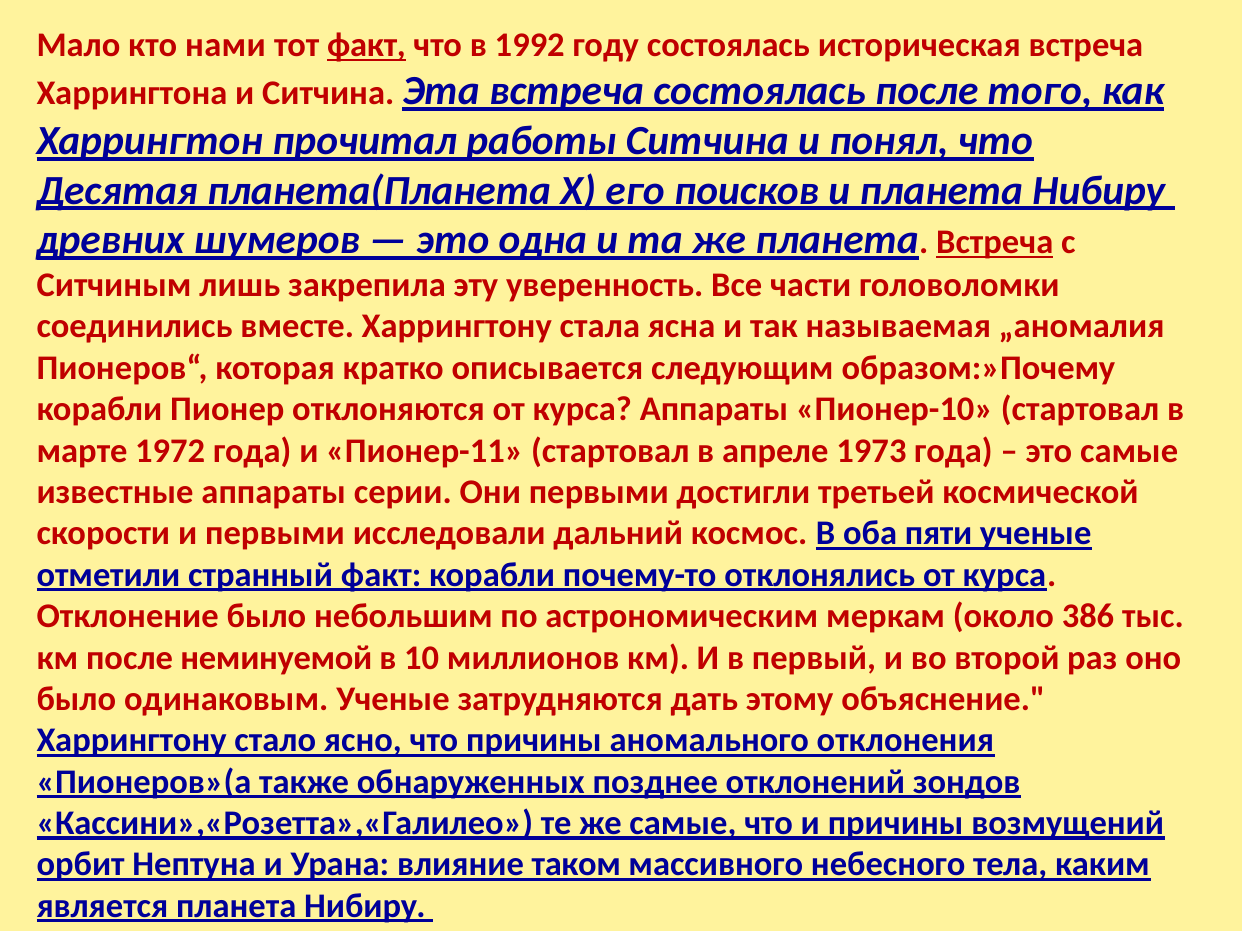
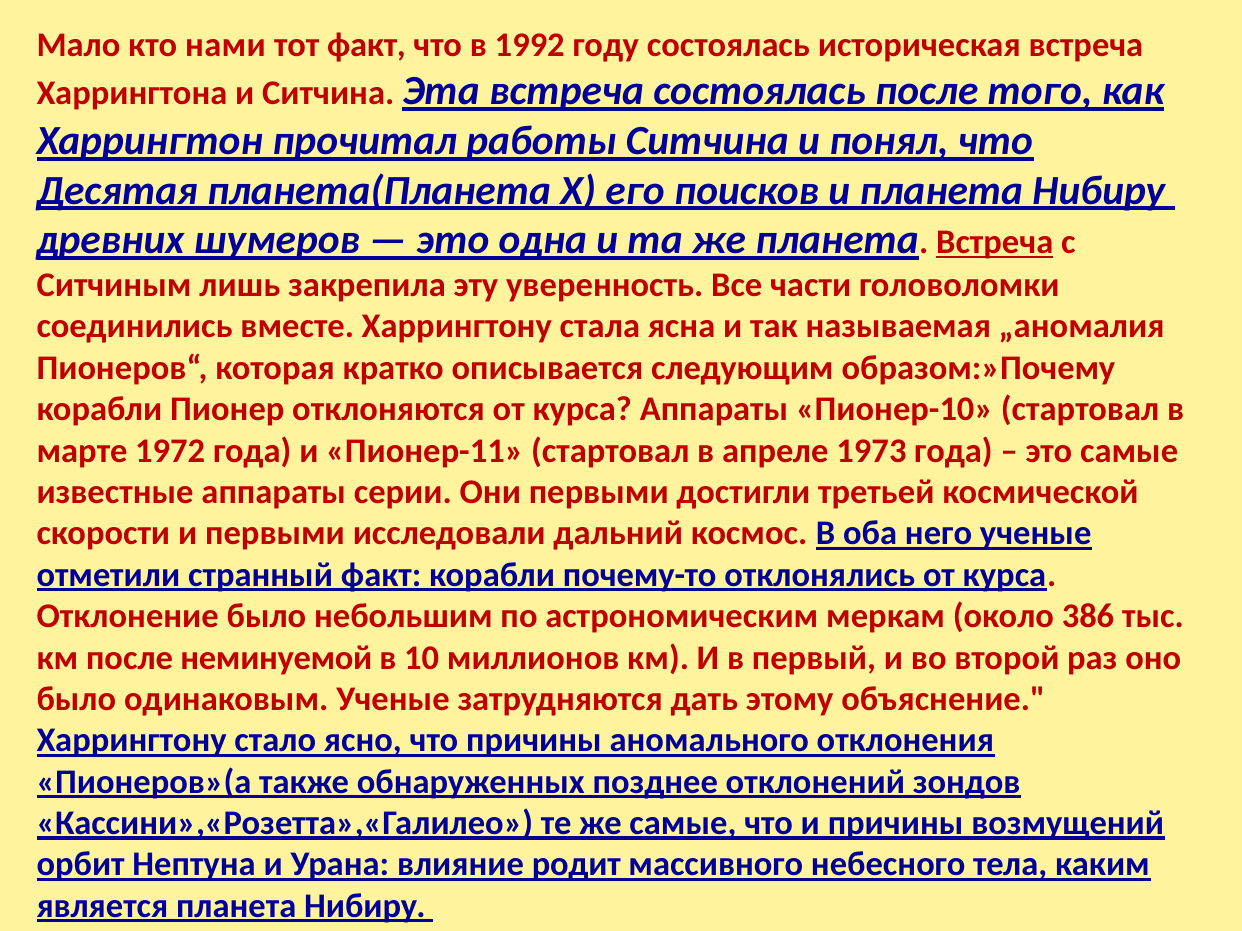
факт underline: present -> none (367, 45)
пяти: пяти -> него (938, 534)
таком: таком -> родит (576, 865)
